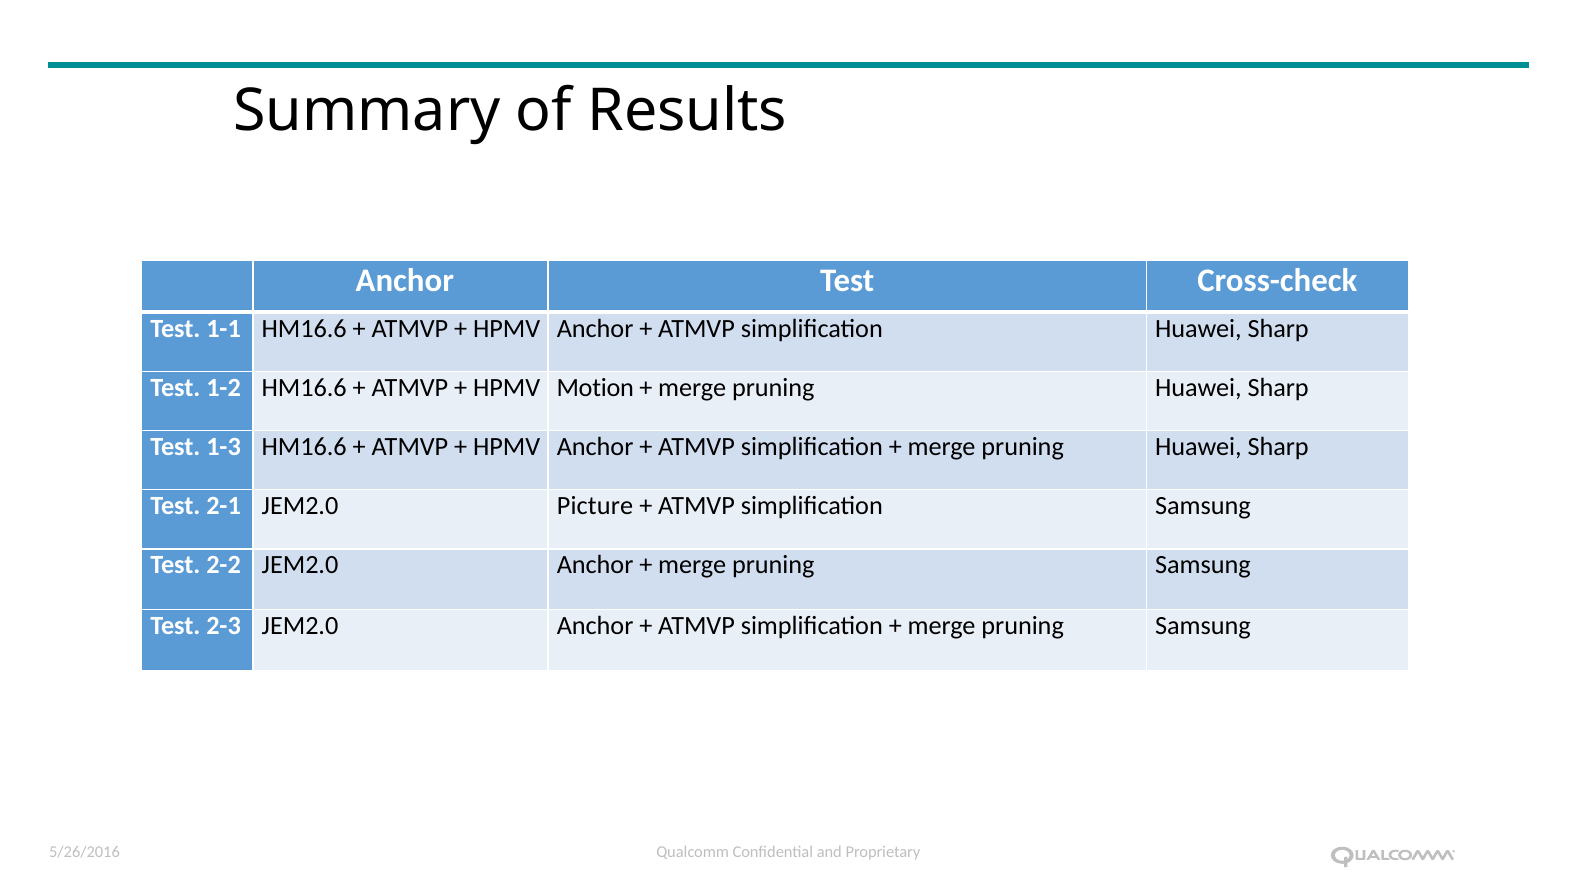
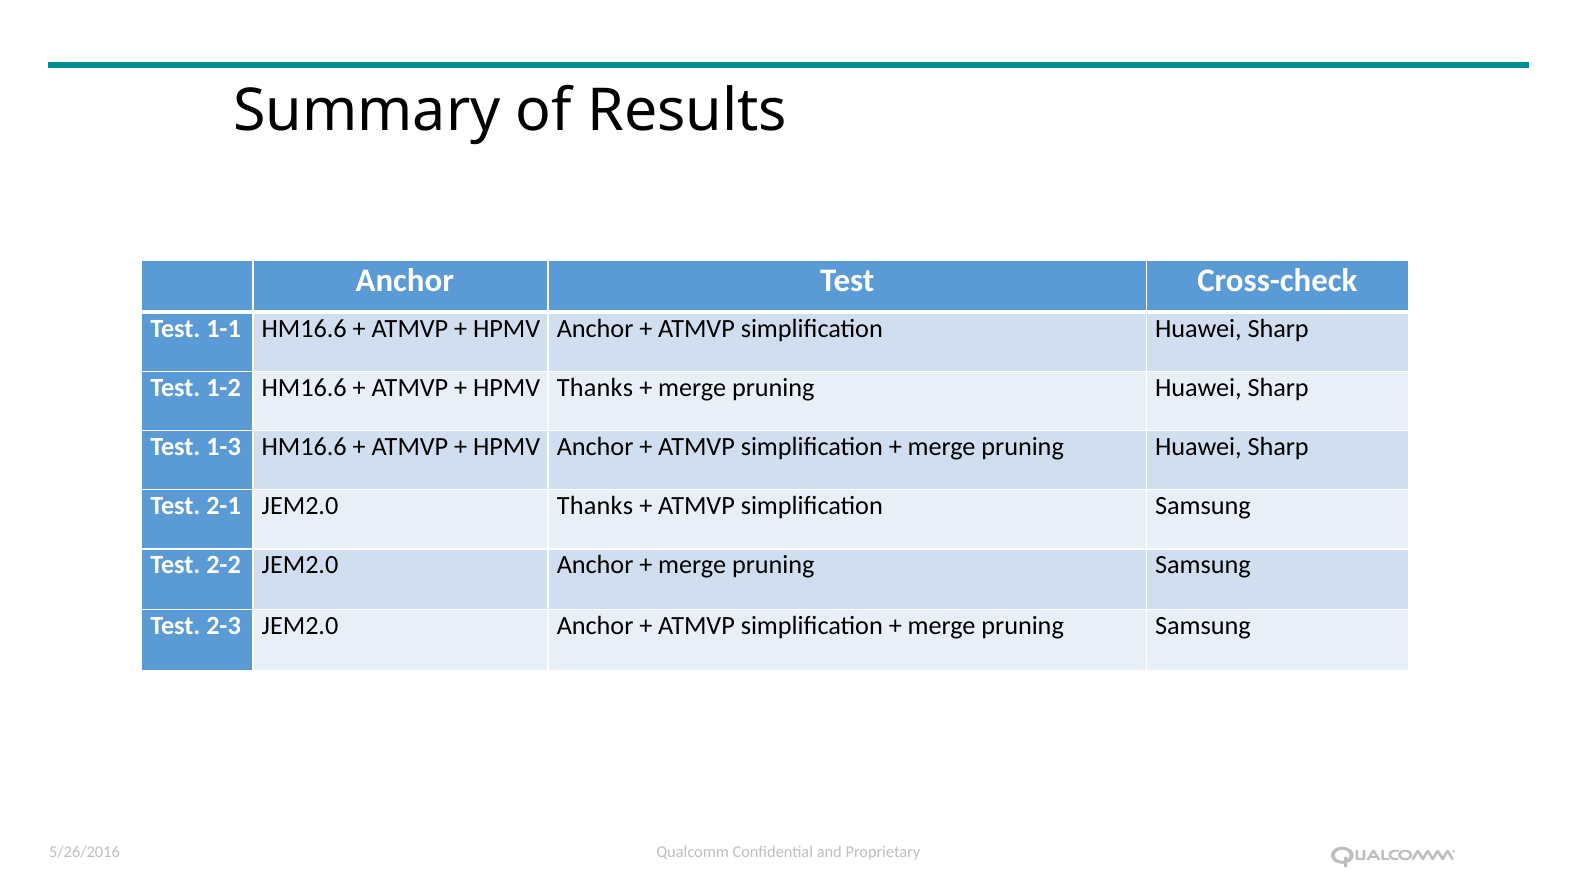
HPMV Motion: Motion -> Thanks (595, 388)
JEM2.0 Picture: Picture -> Thanks (595, 506)
